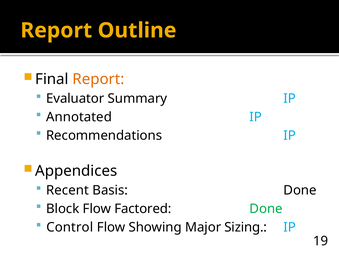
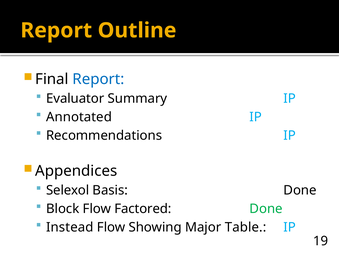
Report colour: orange -> blue (98, 79)
Recent: Recent -> Selexol (68, 191)
Control: Control -> Instead (70, 227)
Sizing: Sizing -> Table (246, 227)
